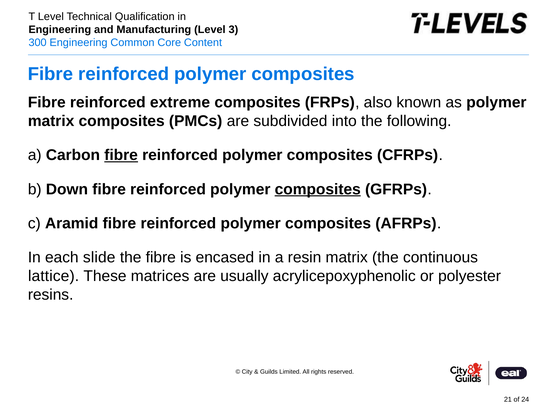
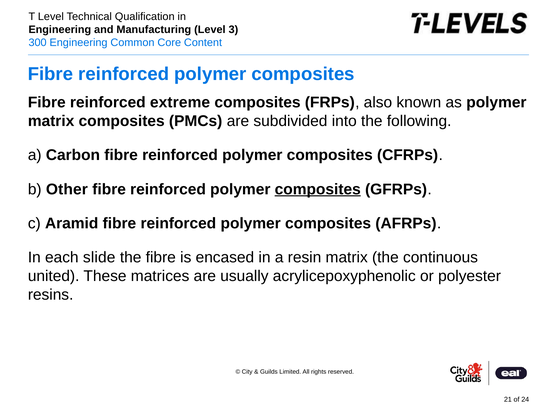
fibre underline: present -> none (121, 155)
Down: Down -> Other (67, 189)
lattice: lattice -> united (54, 276)
